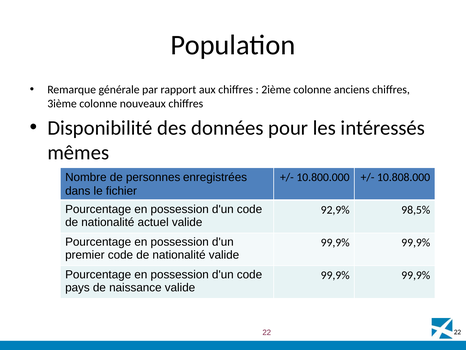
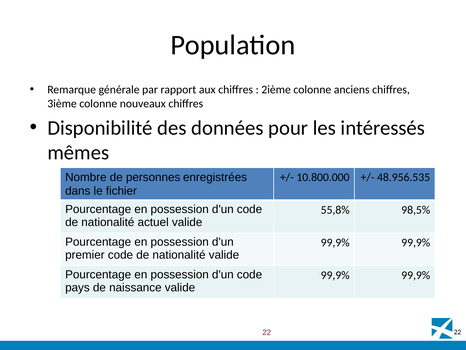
10.808.000: 10.808.000 -> 48.956.535 (404, 177)
92,9%: 92,9% -> 55,8% (335, 210)
